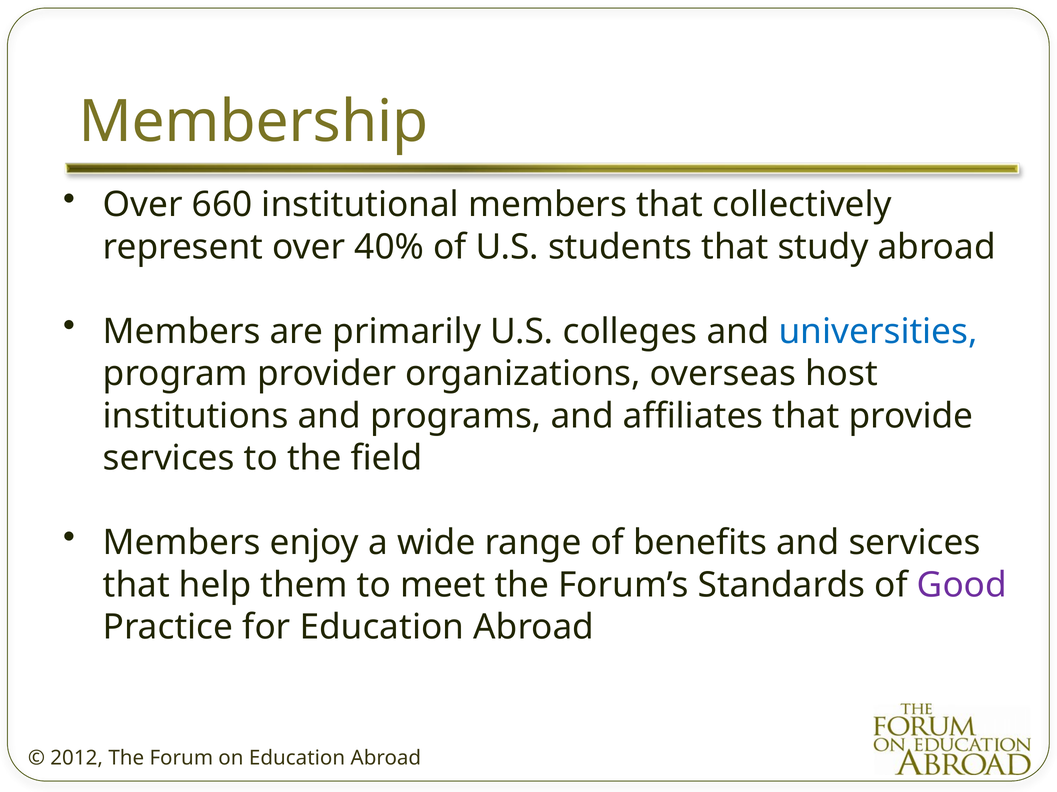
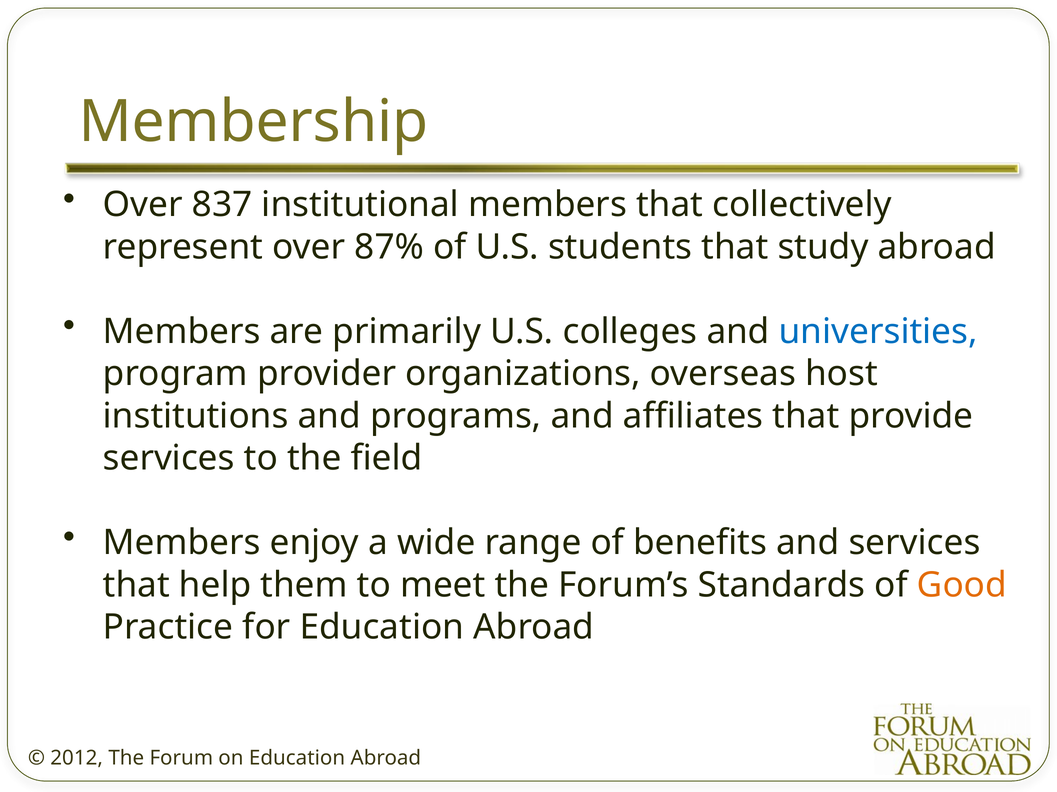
660: 660 -> 837 (222, 205)
40%: 40% -> 87% (389, 247)
Good colour: purple -> orange (962, 585)
